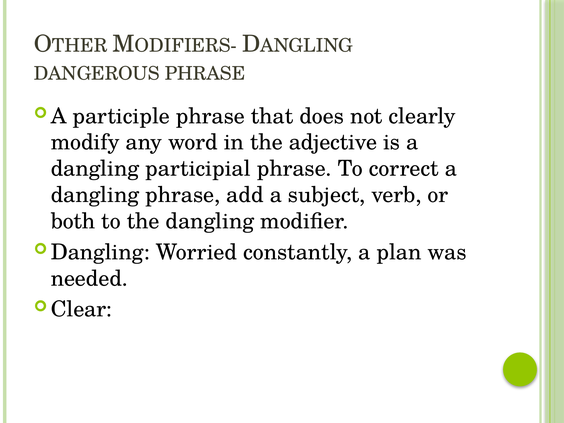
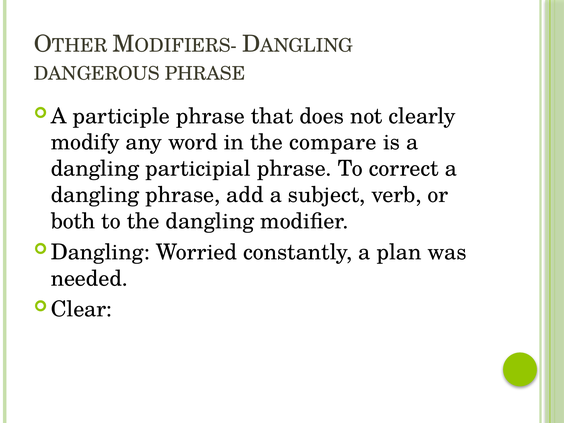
adjective: adjective -> compare (333, 142)
